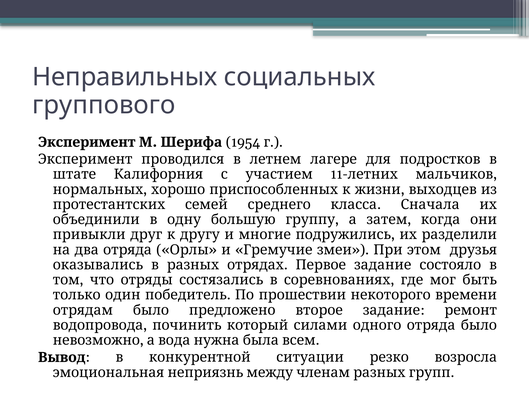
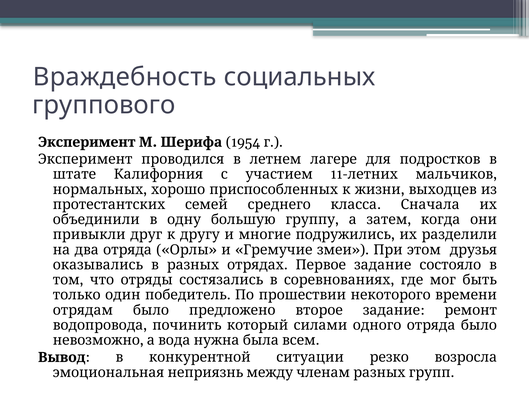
Неправильных: Неправильных -> Враждебность (125, 77)
